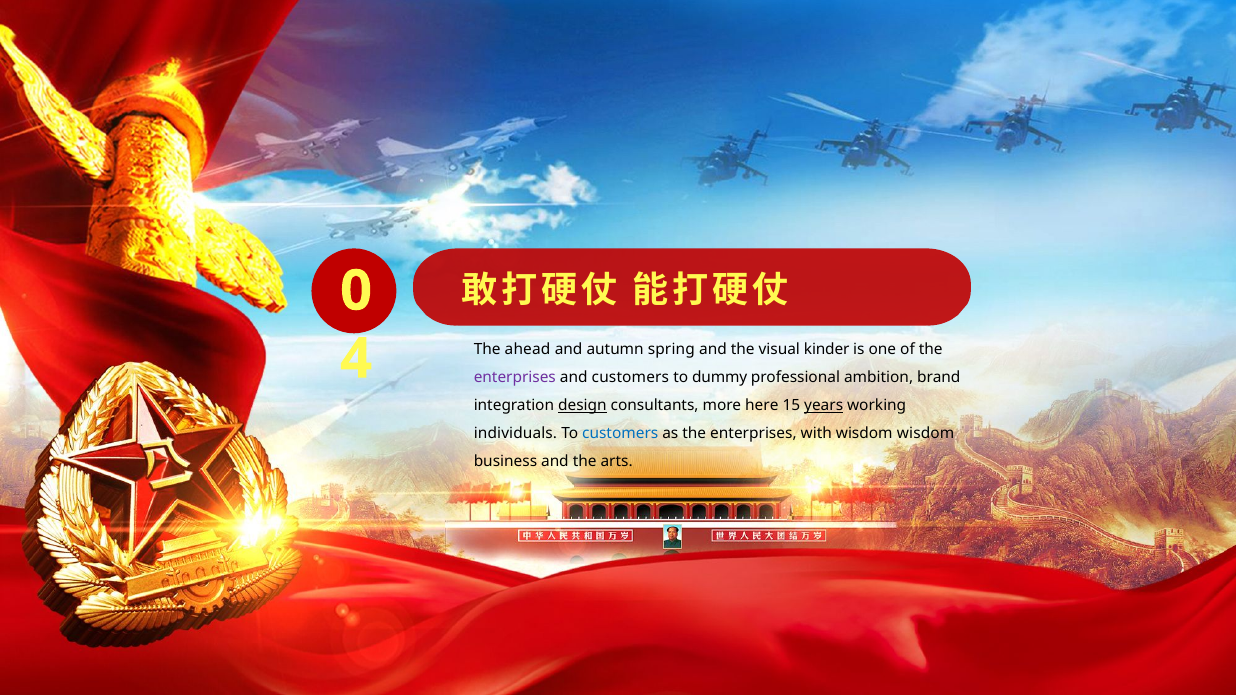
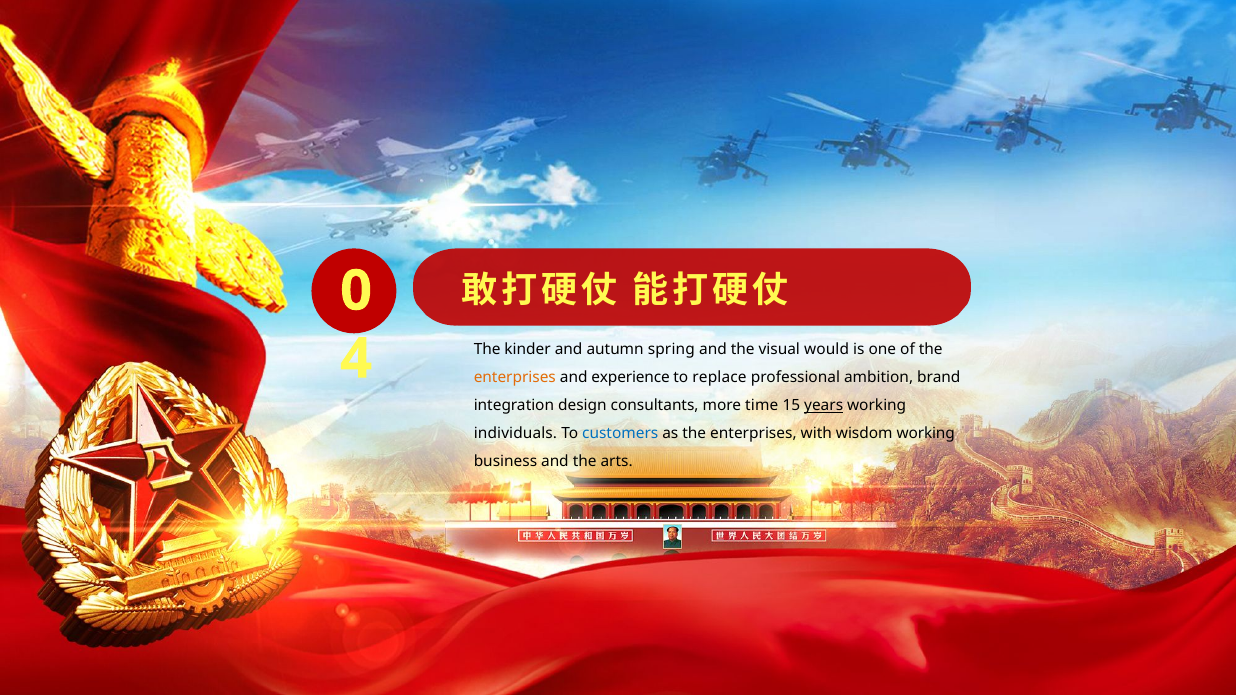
ahead: ahead -> kinder (528, 350)
kinder: kinder -> would (827, 350)
enterprises colour: purple -> orange (515, 378)
and customers: customers -> experience (631, 378)
dummy: dummy -> replace (720, 378)
design underline: present -> none (582, 405)
here: here -> time (762, 405)
wisdom wisdom: wisdom -> working (926, 433)
